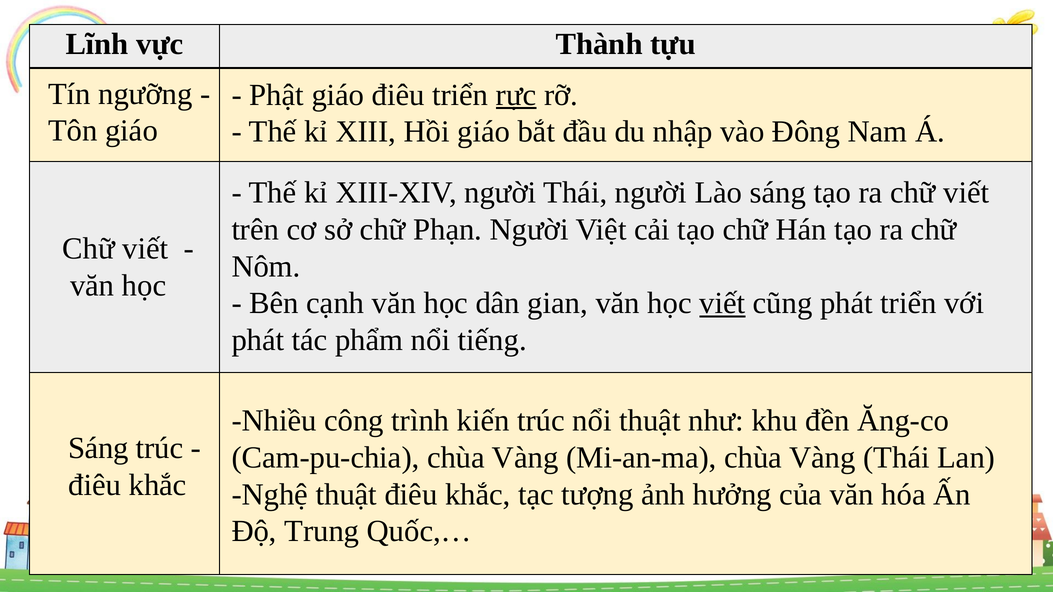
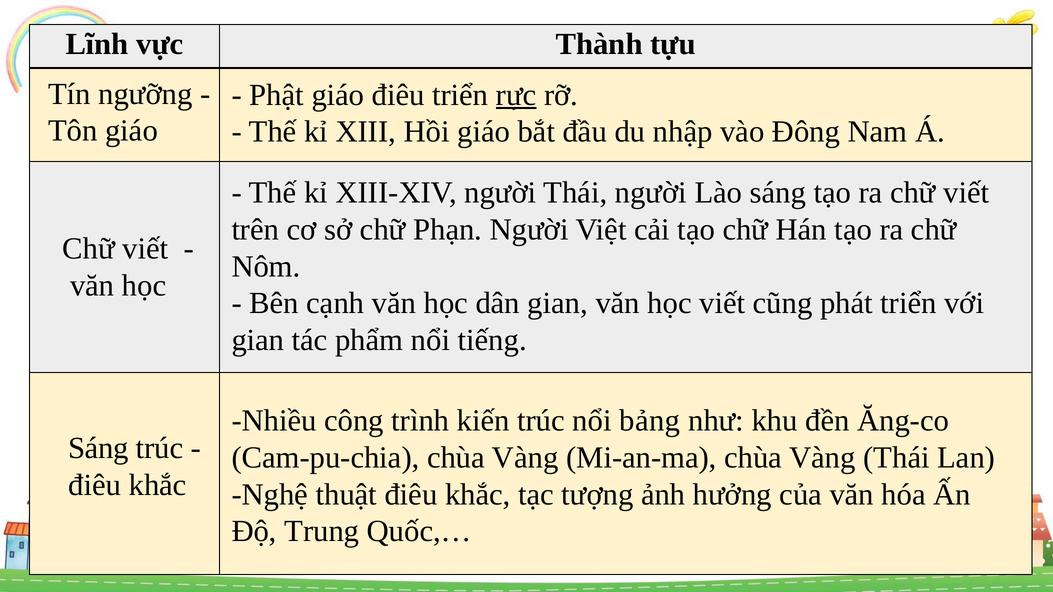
viết underline: present -> none (722, 303)
phát: phát -> gian (258, 340)
nổi thuật: thuật -> bảng (650, 421)
